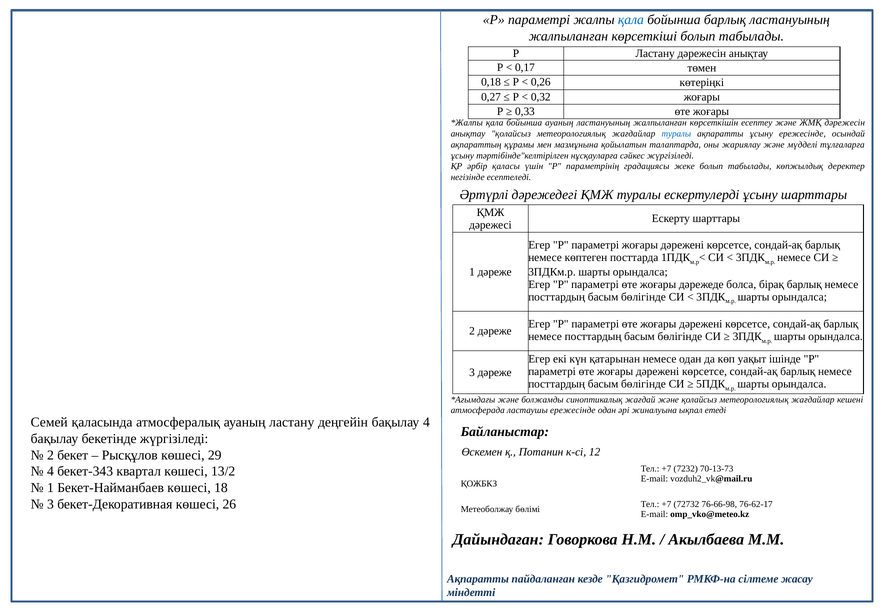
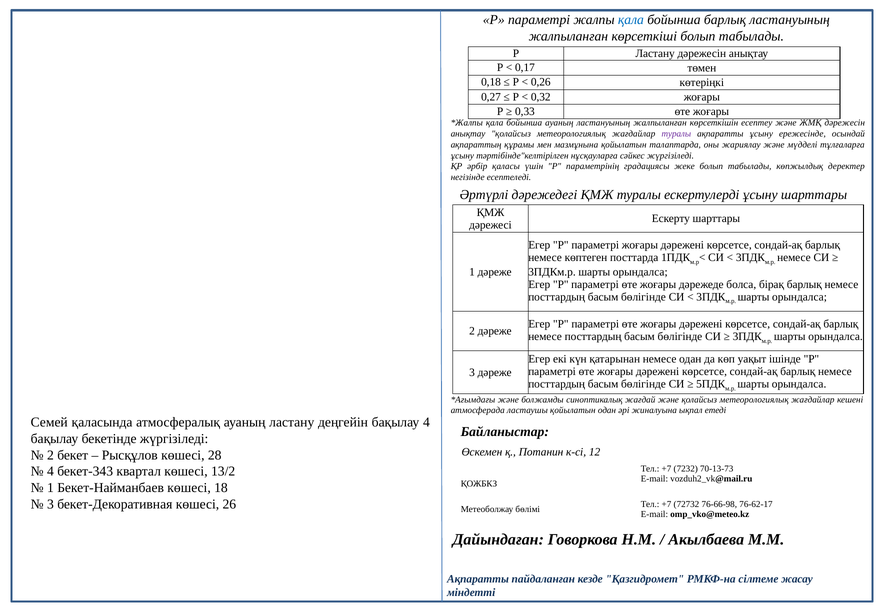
туралы colour: blue -> purple (676, 134)
ластаушы ережесінде: ережесінде -> қойылатын (573, 410)
29: 29 -> 28 (215, 455)
